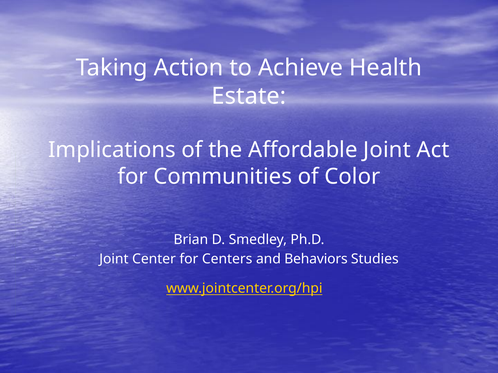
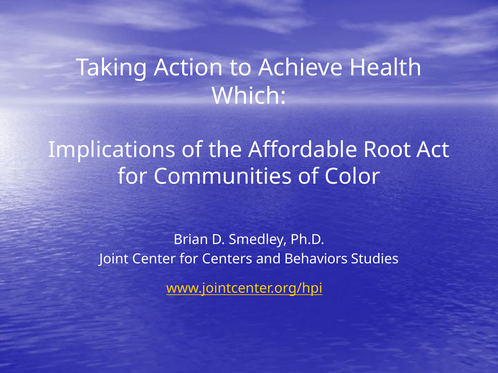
Estate: Estate -> Which (249, 96)
Affordable Joint: Joint -> Root (387, 150)
